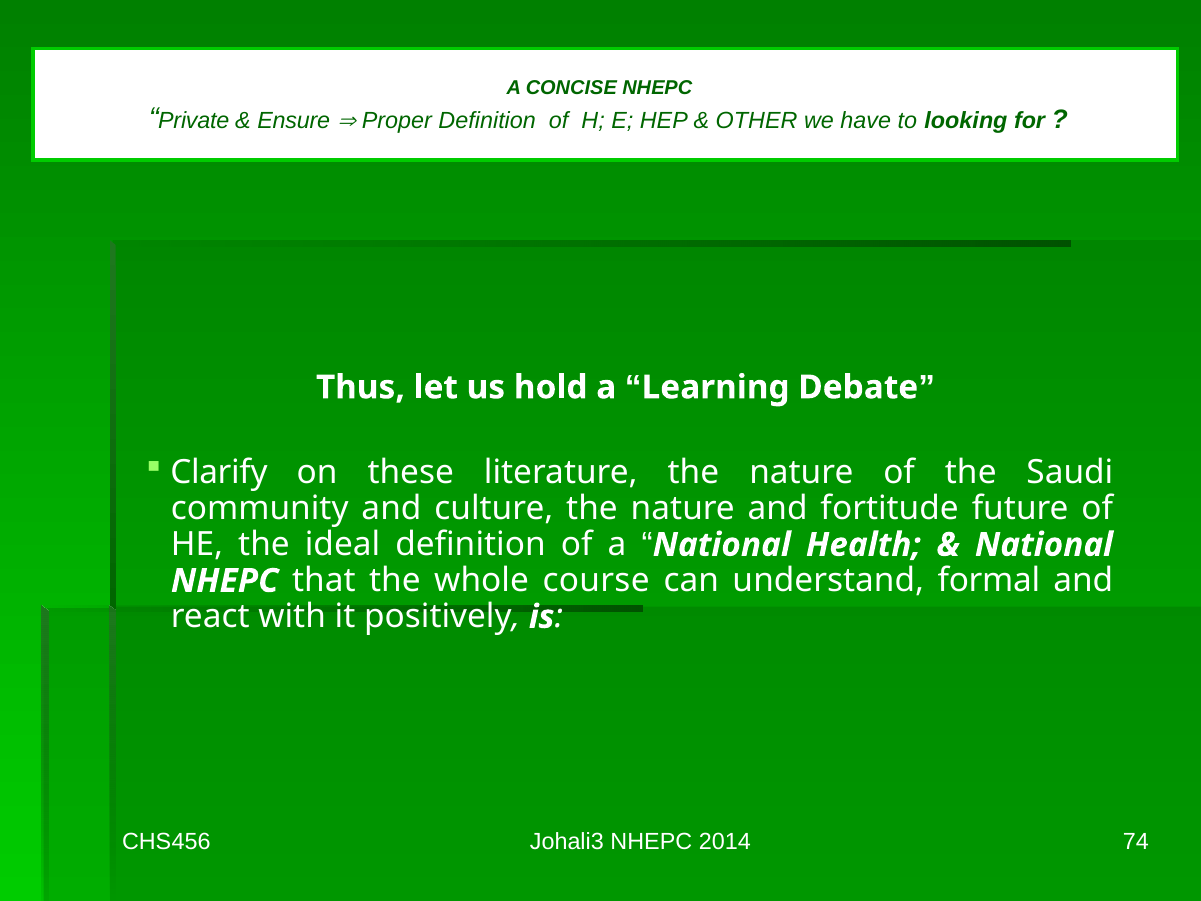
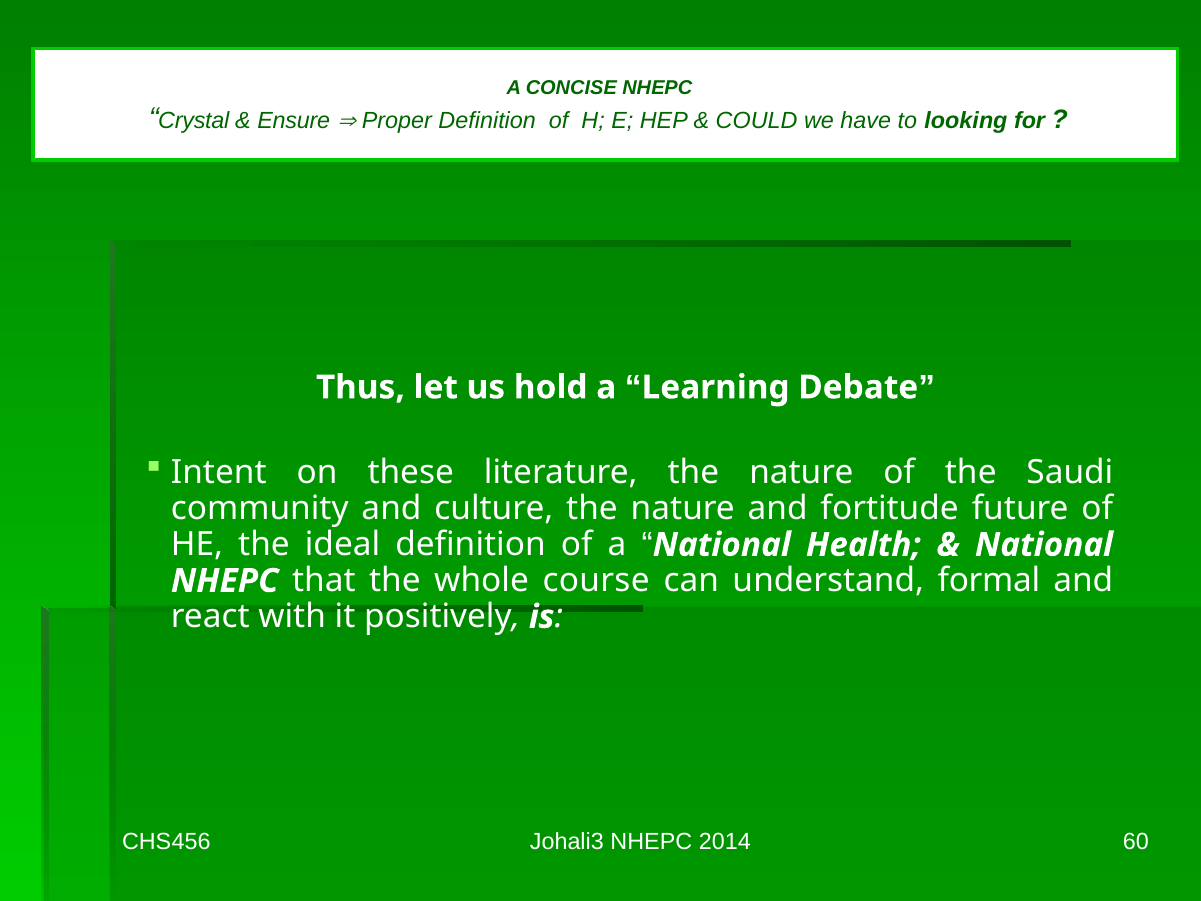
Private: Private -> Crystal (194, 121)
OTHER: OTHER -> COULD (757, 121)
Clarify: Clarify -> Intent (219, 473)
74: 74 -> 60 (1136, 842)
